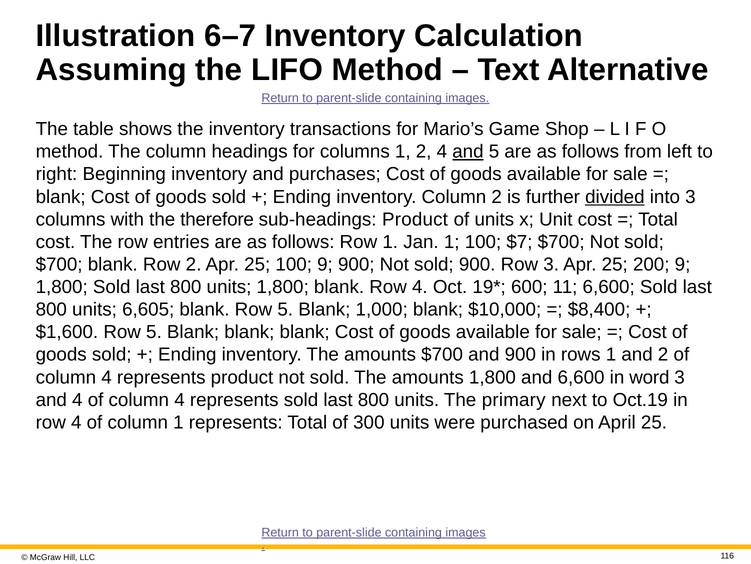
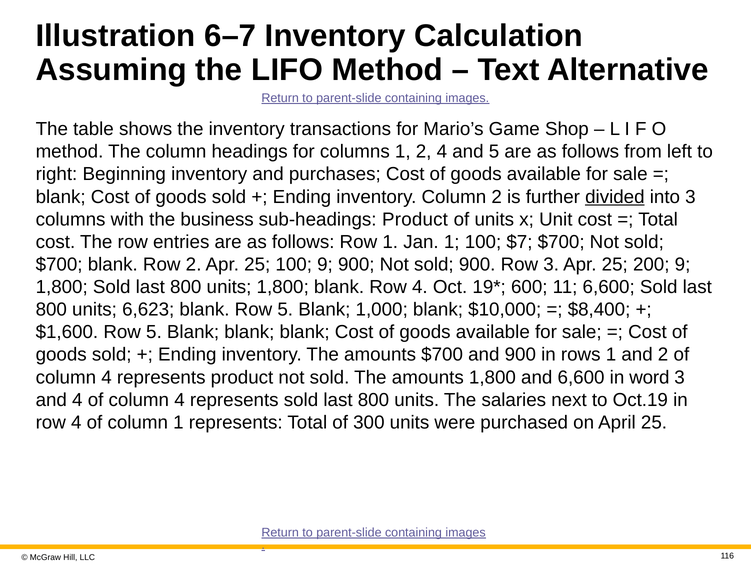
and underline: present -> none (468, 152)
therefore: therefore -> business (217, 219)
6,605: 6,605 -> 6,623 (148, 309)
primary: primary -> salaries (514, 399)
